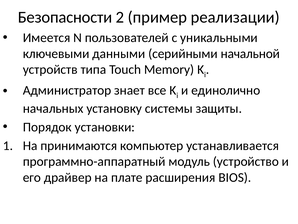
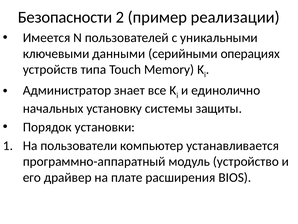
начальной: начальной -> операциях (250, 54)
принимаются: принимаются -> пользователи (79, 145)
